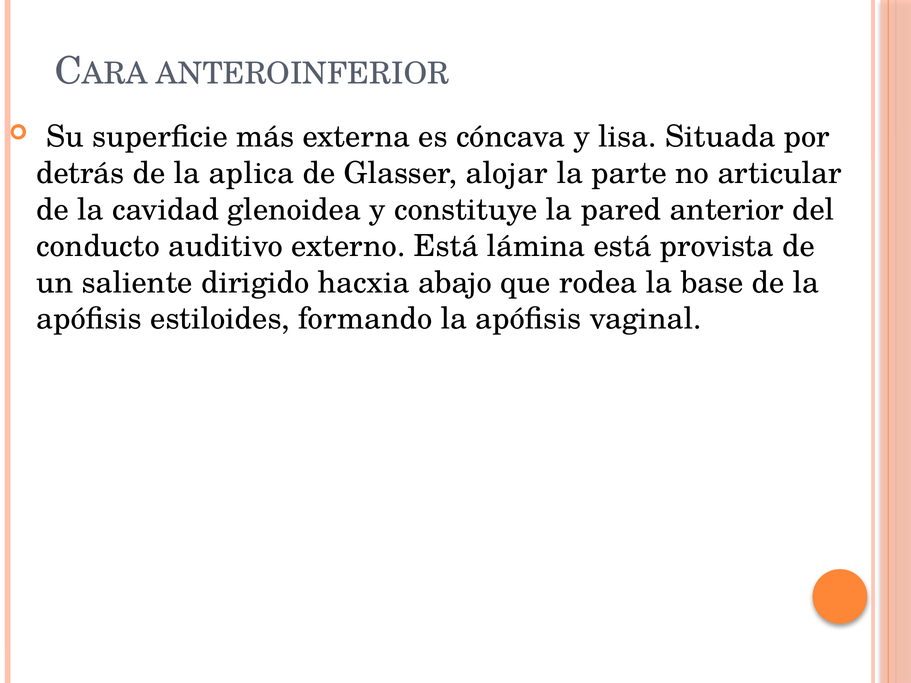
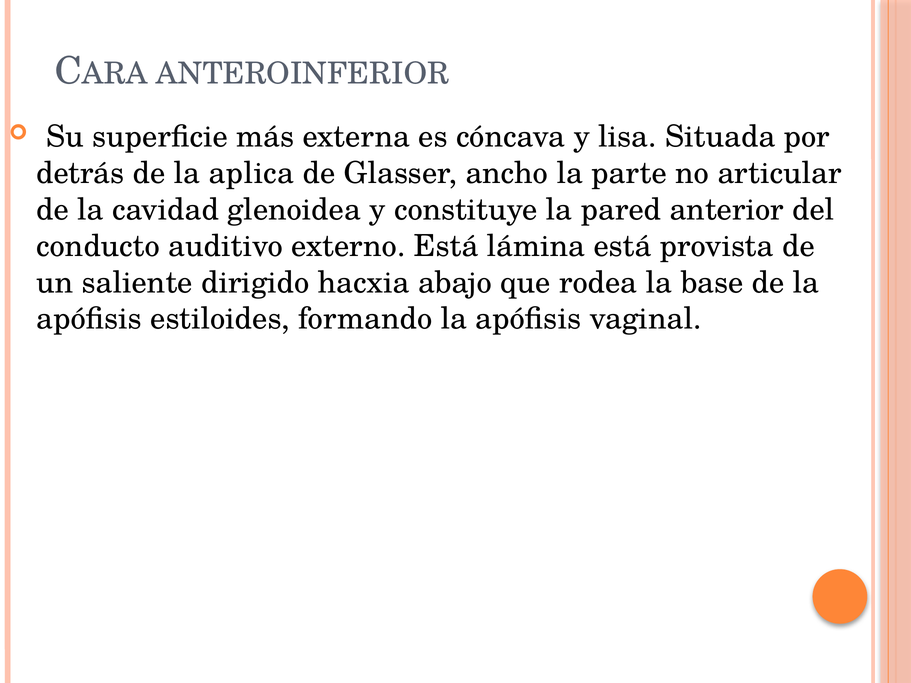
alojar: alojar -> ancho (507, 173)
